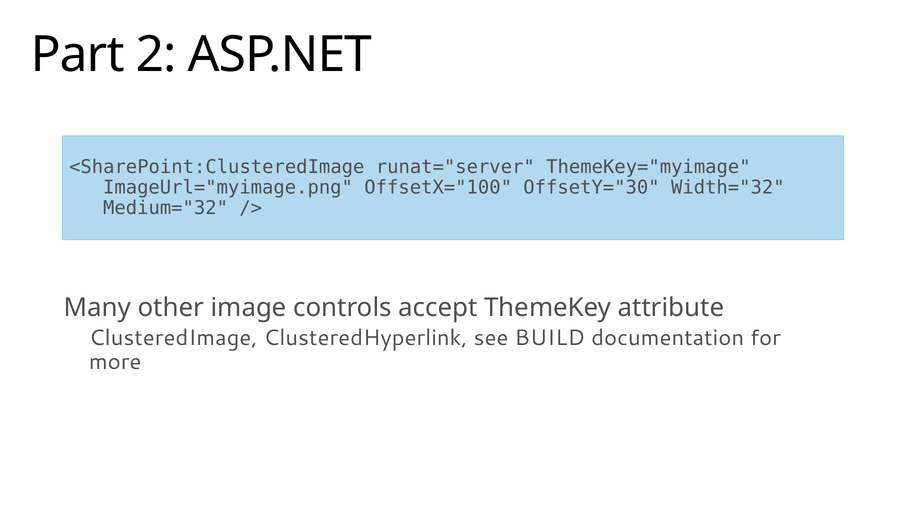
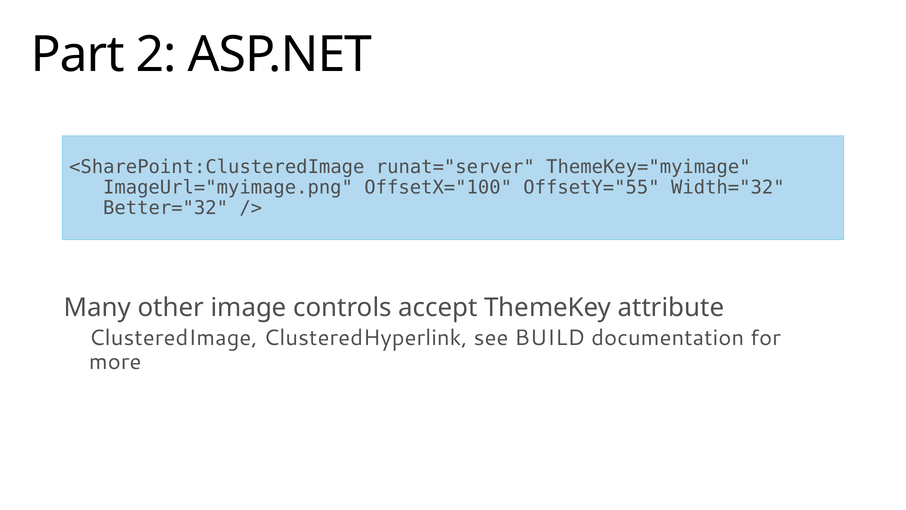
OffsetY="30: OffsetY="30 -> OffsetY="55 (591, 187)
Medium="32: Medium="32 -> Better="32 (166, 208)
